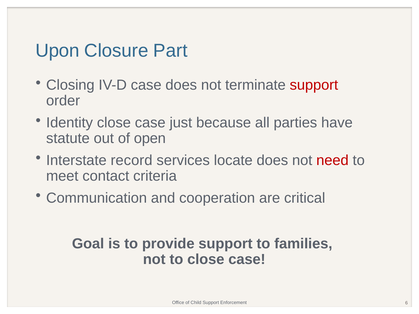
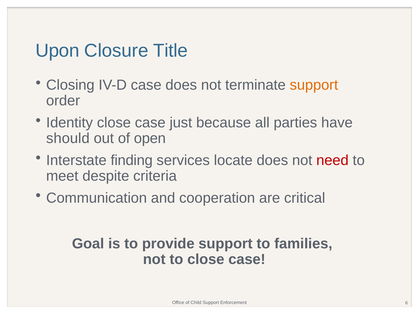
Part: Part -> Title (171, 51)
support colour: red -> orange (314, 85)
statute: statute -> should (68, 139)
record: record -> finding (132, 161)
contact: contact -> despite (106, 176)
